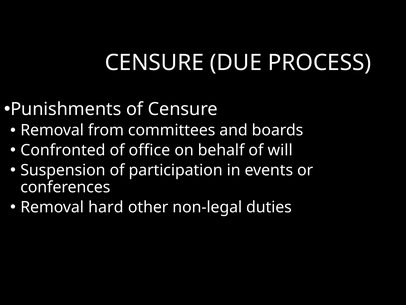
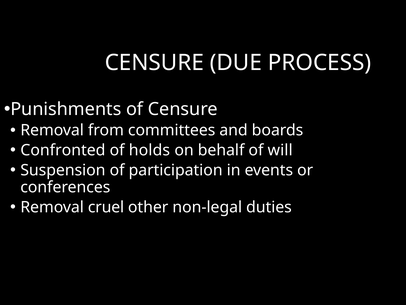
office: office -> holds (149, 150)
hard: hard -> cruel (106, 207)
